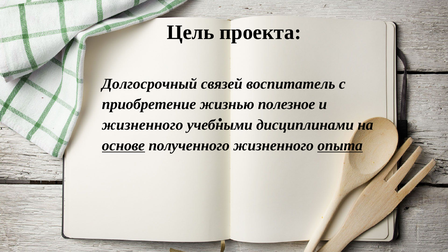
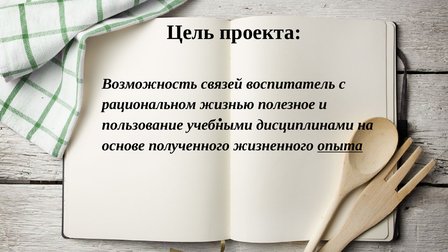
Долгосрочный: Долгосрочный -> Возможность (150, 84)
приобретение: приобретение -> рациональном (149, 104)
жизненного: жизненного -> пользование (143, 125)
основе underline: present -> none (123, 146)
